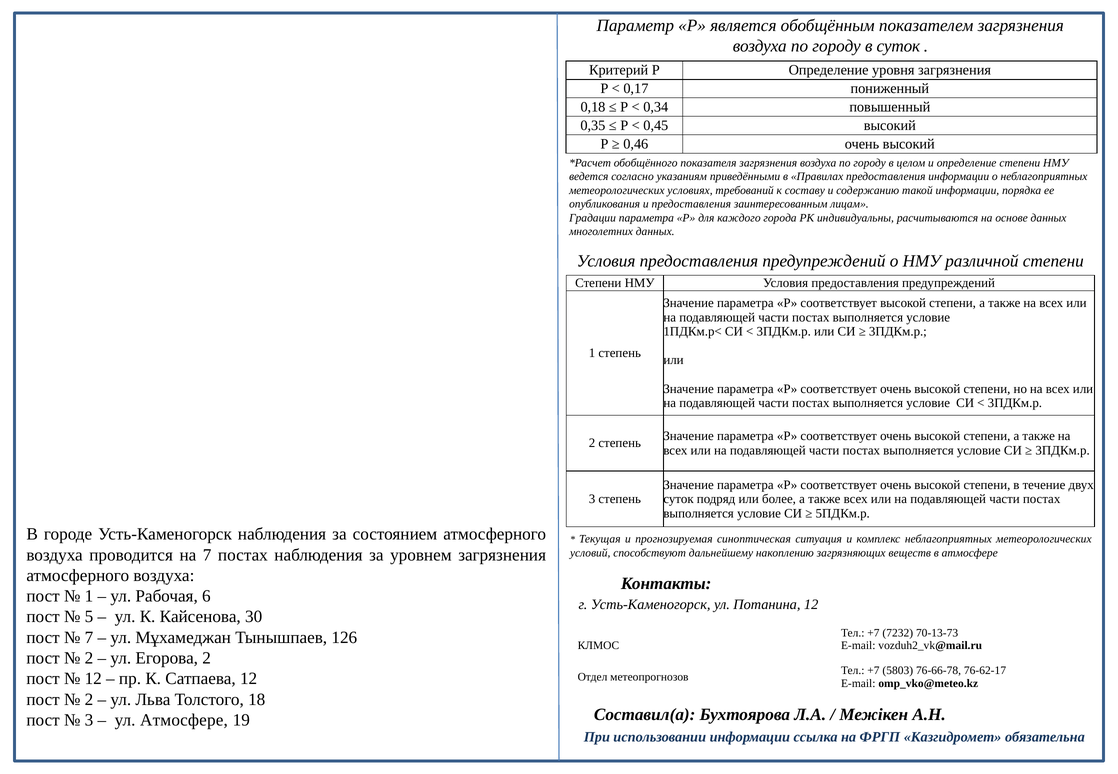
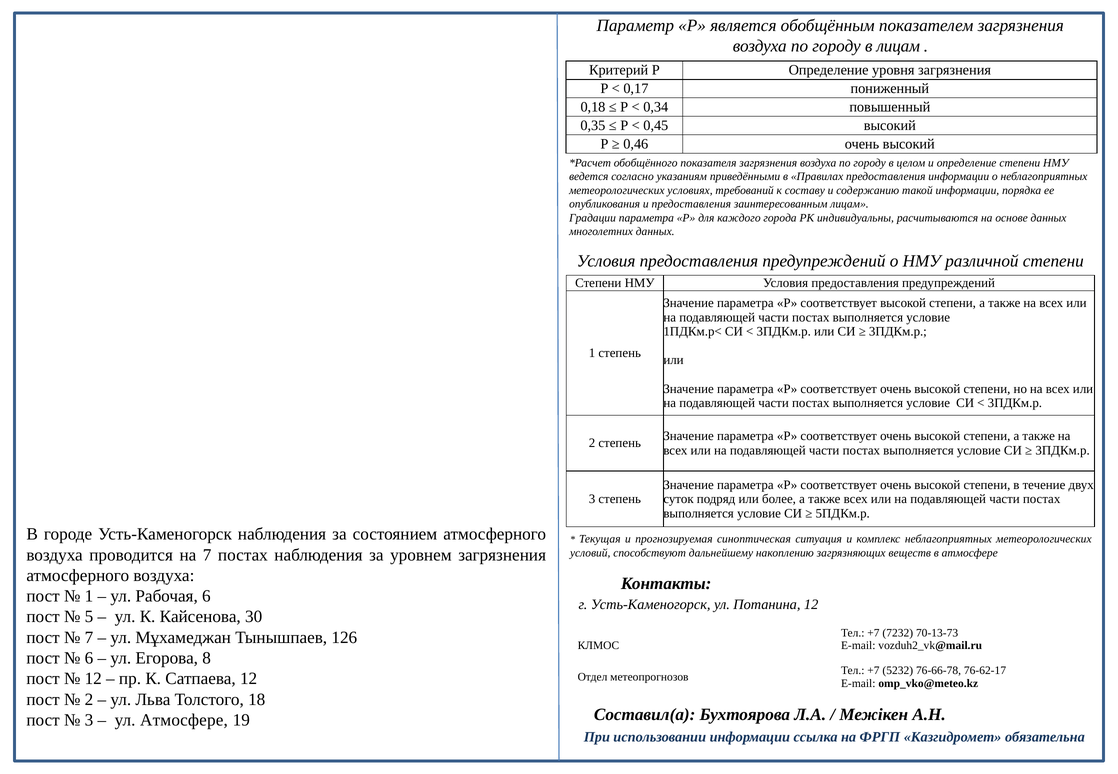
в суток: суток -> лицам (898, 46)
2: 2 -> 6 (89, 658)
Егорова 2: 2 -> 8 (207, 658)
5803: 5803 -> 5232 (898, 671)
